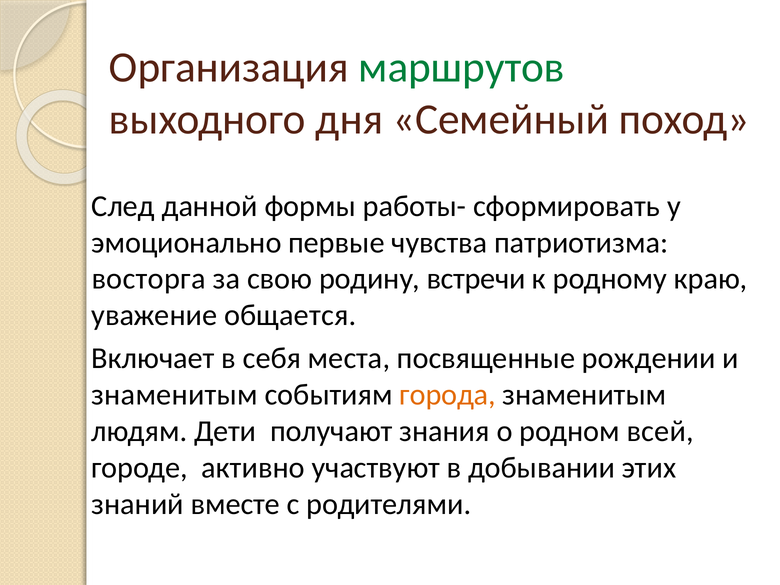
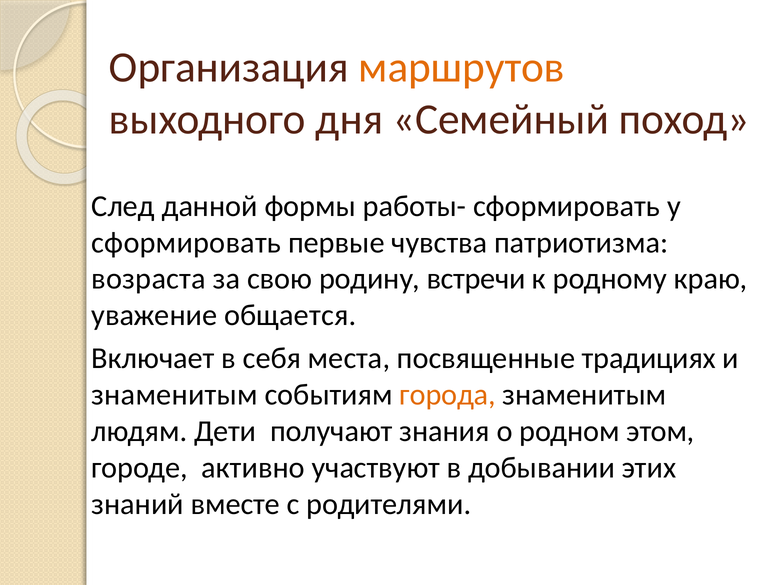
маршрутов colour: green -> orange (462, 67)
эмоционально: эмоционально -> сформировать (186, 243)
восторга: восторга -> возраста (149, 279)
рождении: рождении -> традициях (649, 358)
всей: всей -> этом (660, 431)
